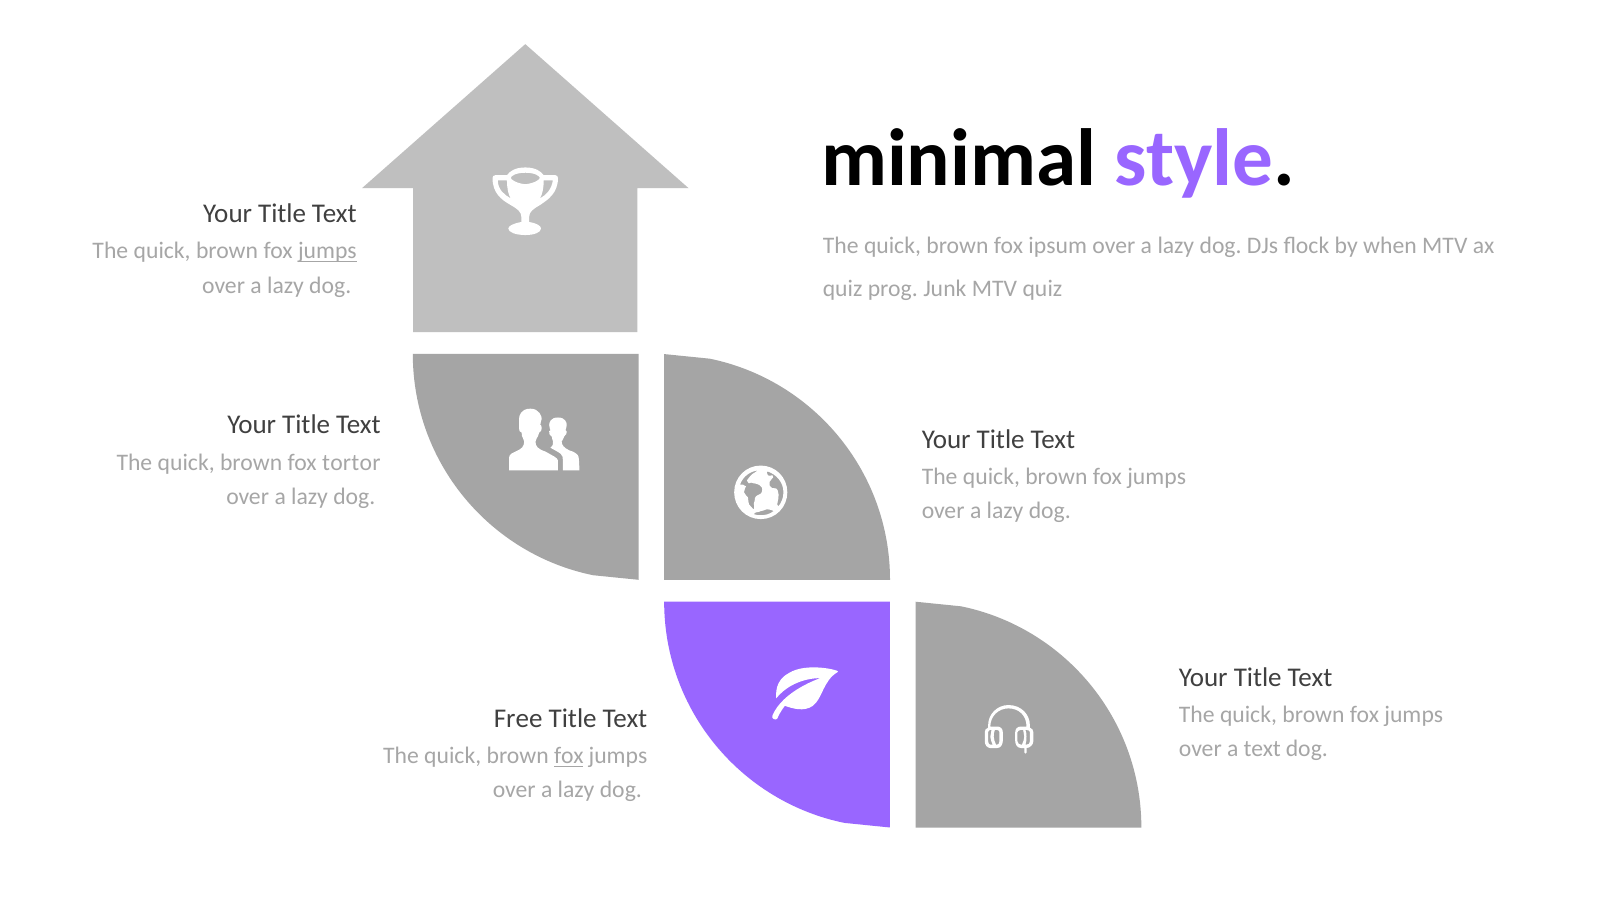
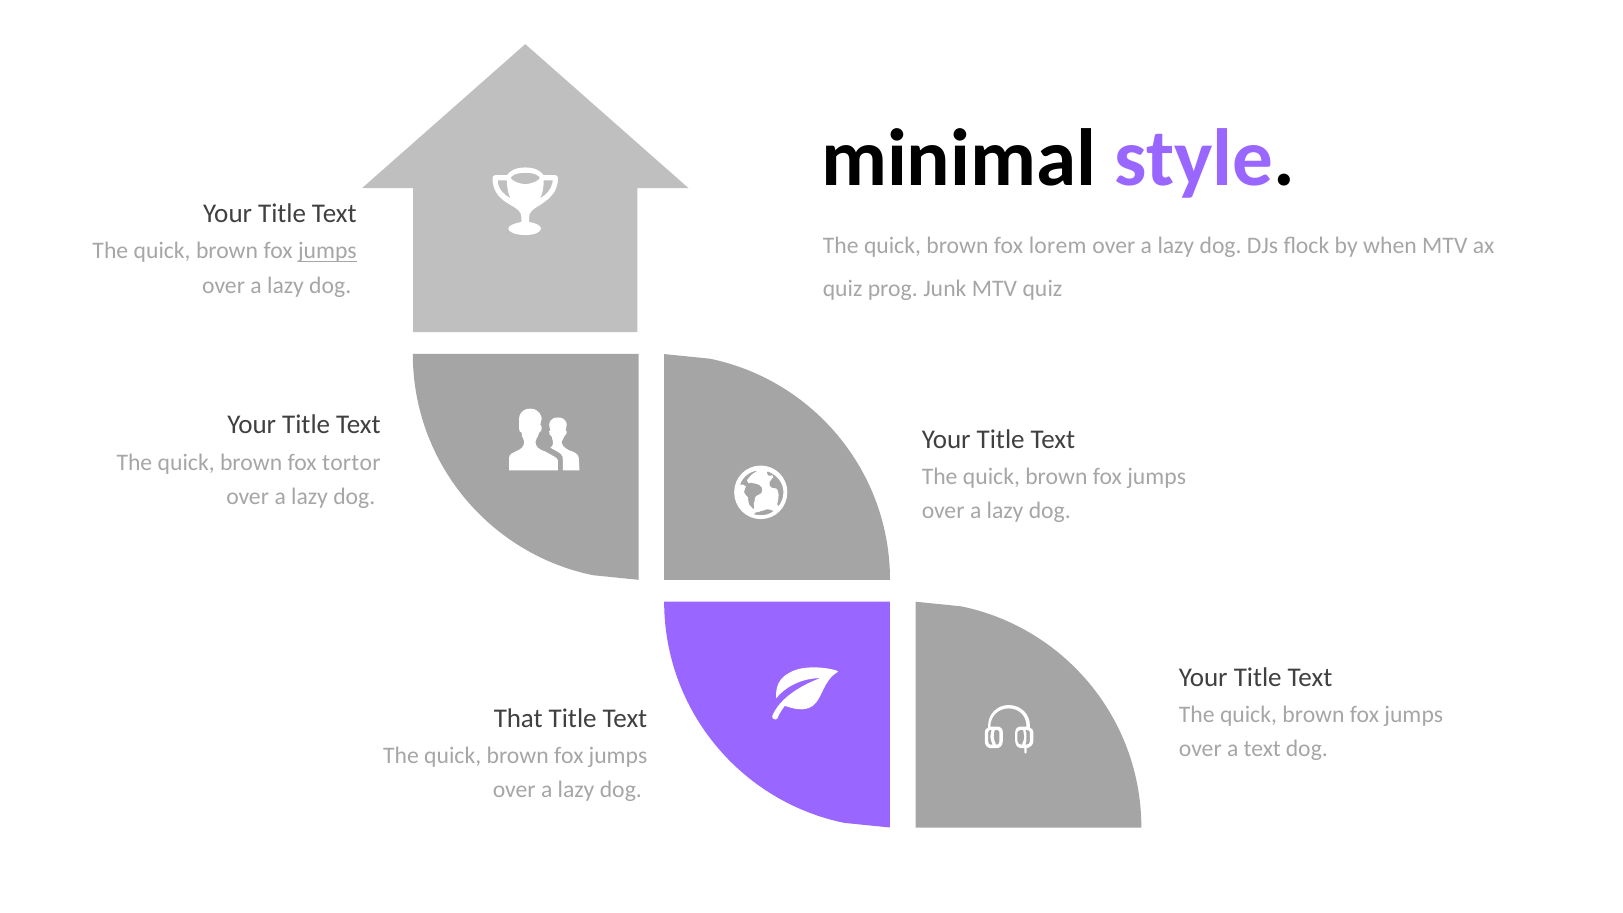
ipsum: ipsum -> lorem (1058, 246)
Free: Free -> That (518, 718)
fox underline: present -> none (569, 756)
